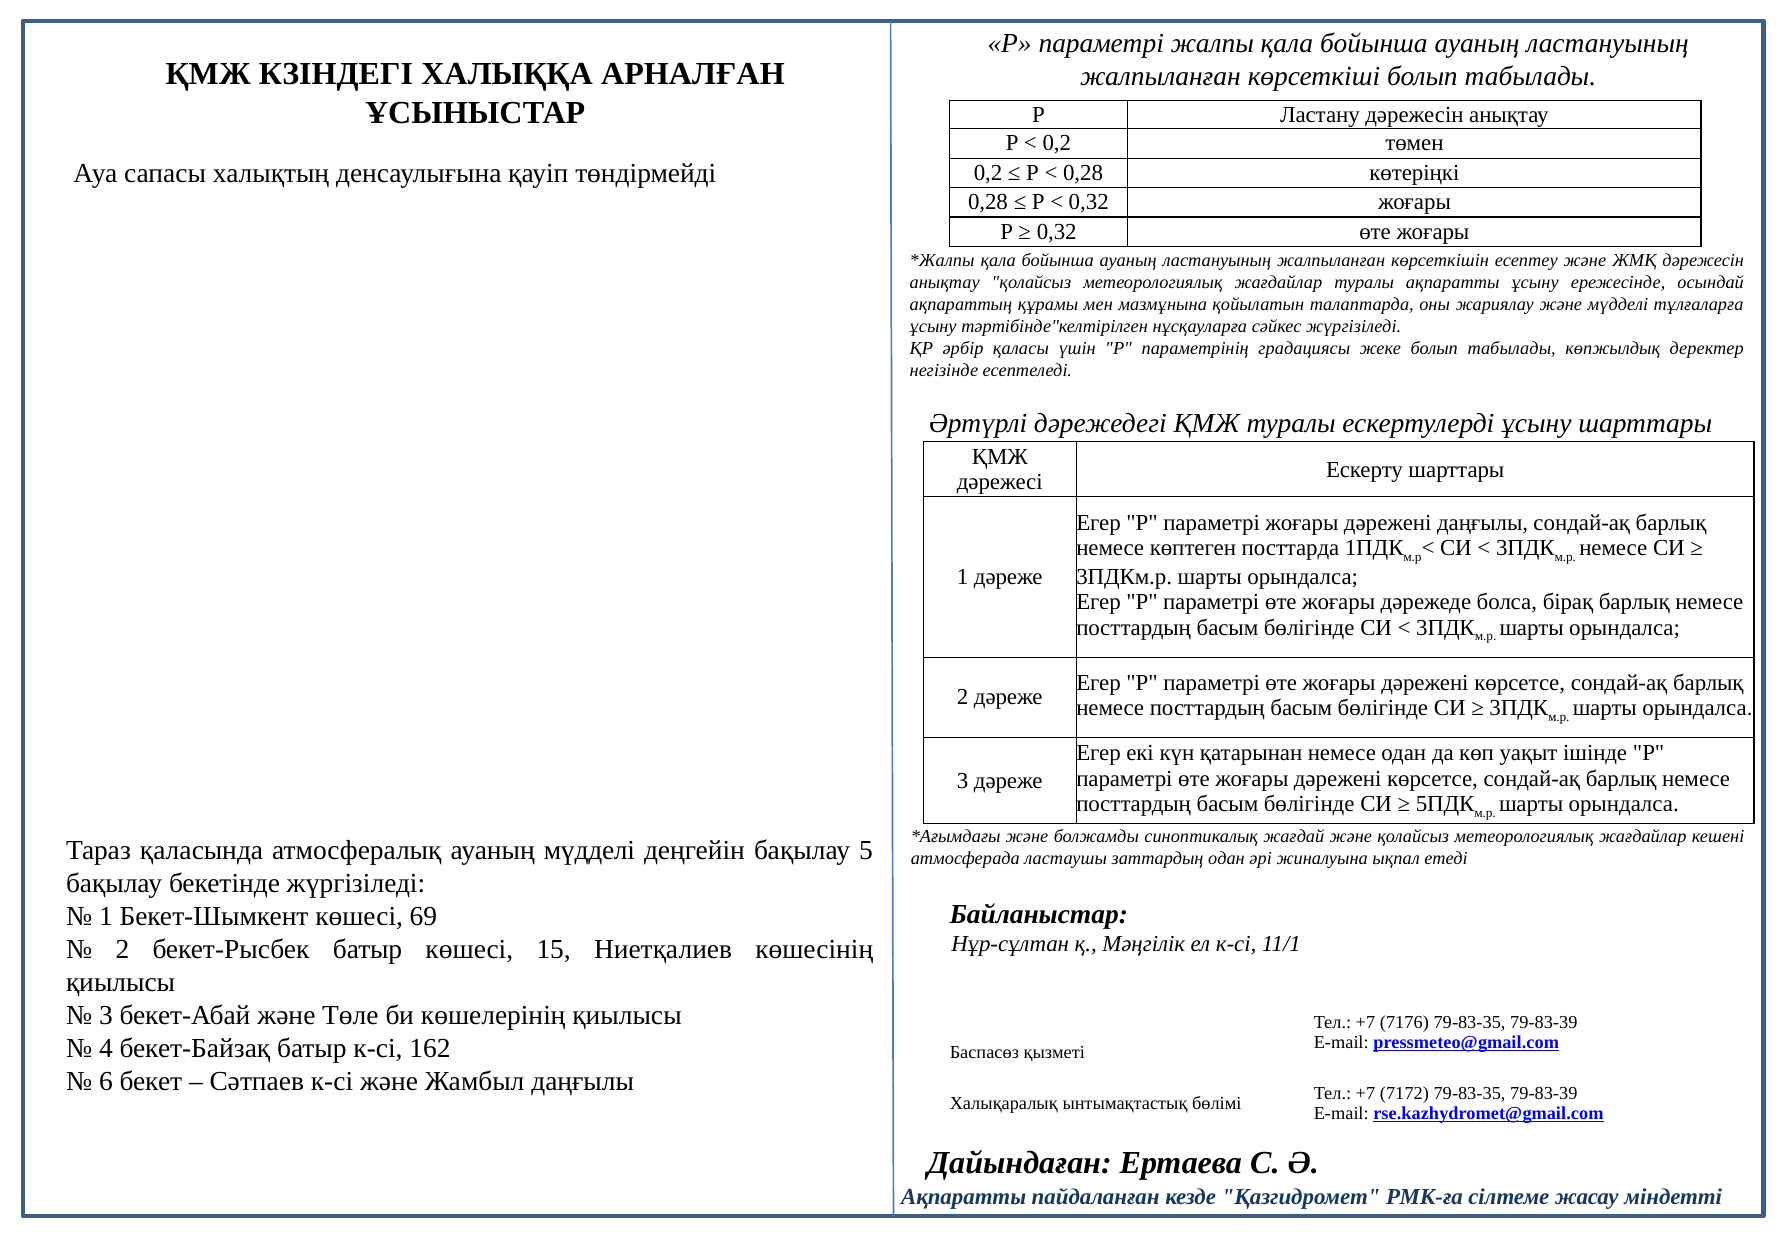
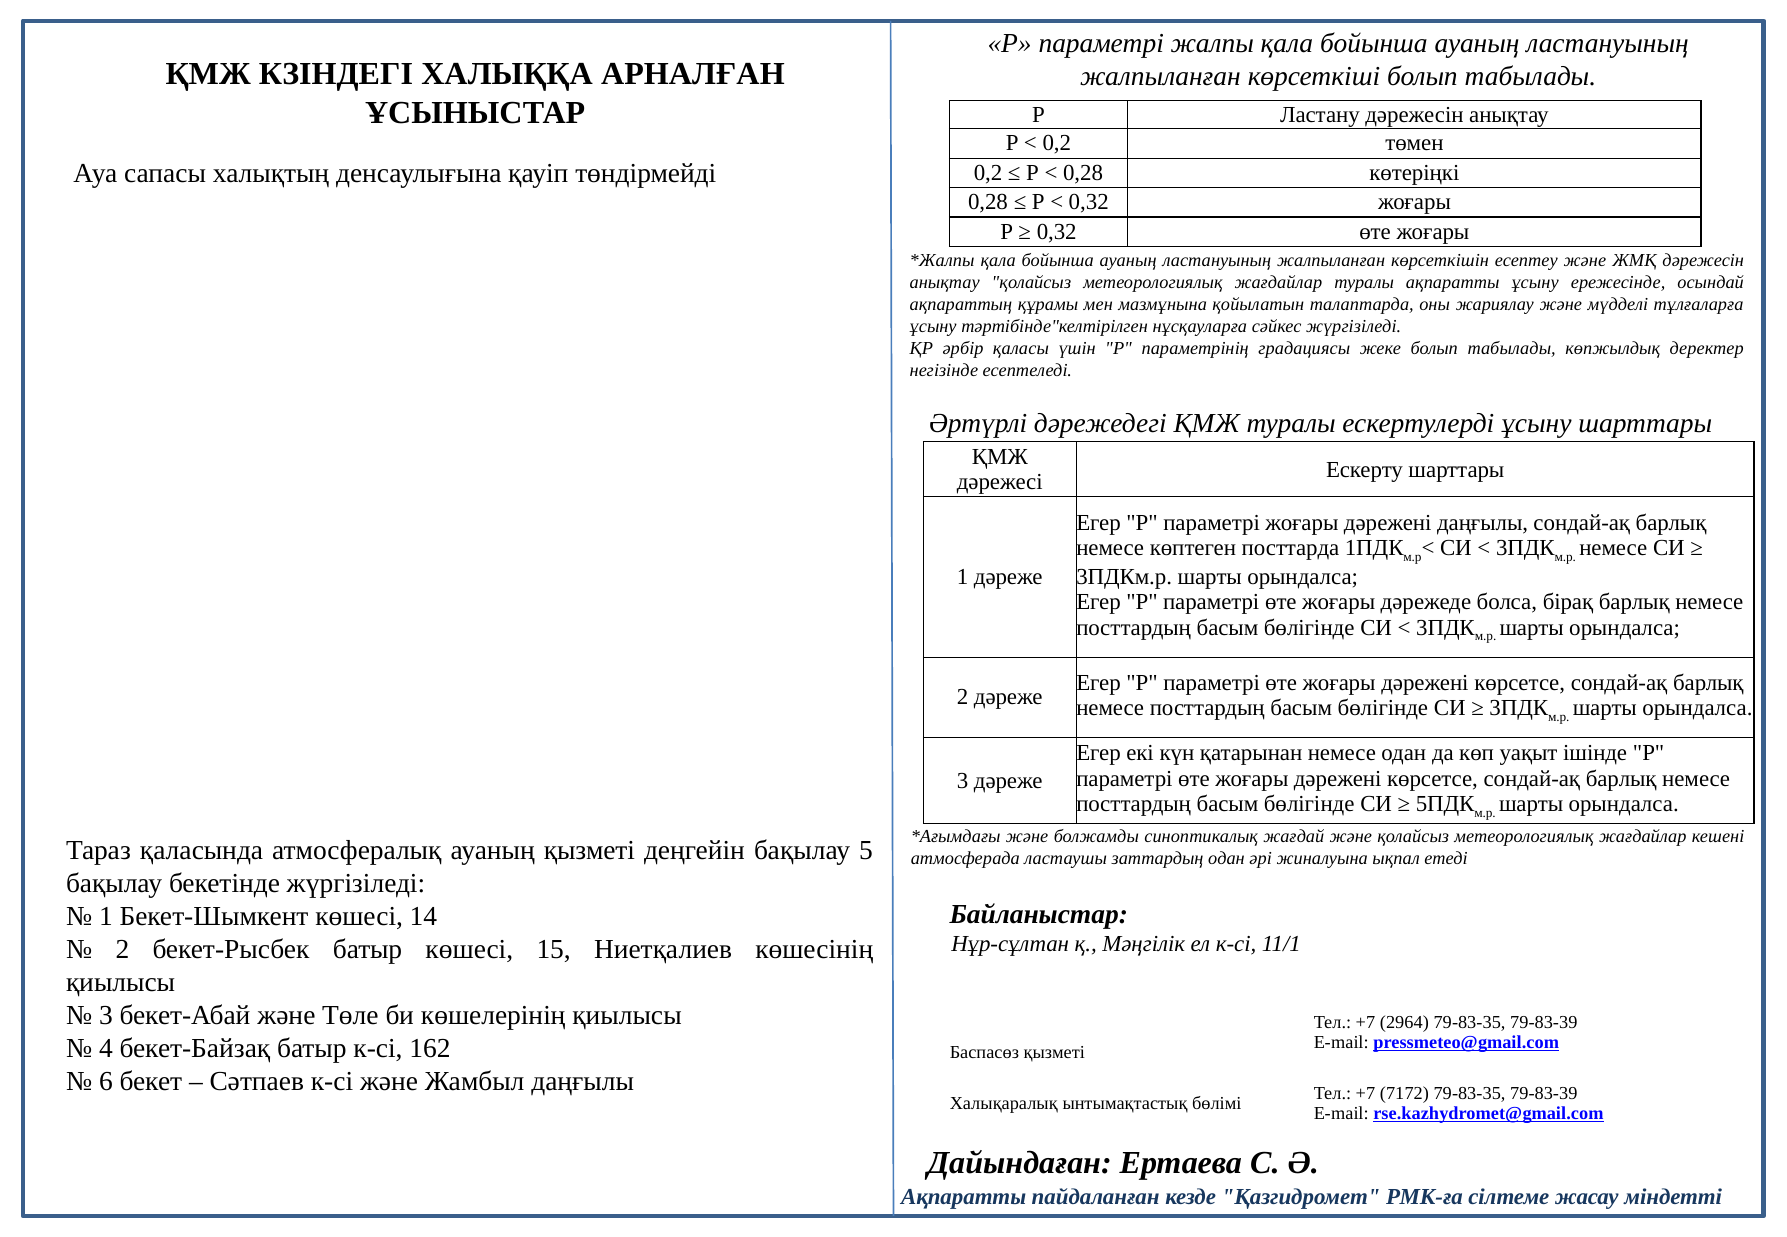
ауаның мүдделі: мүдделі -> қызметі (589, 851)
69: 69 -> 14 (423, 917)
7176: 7176 -> 2964 (1404, 1022)
